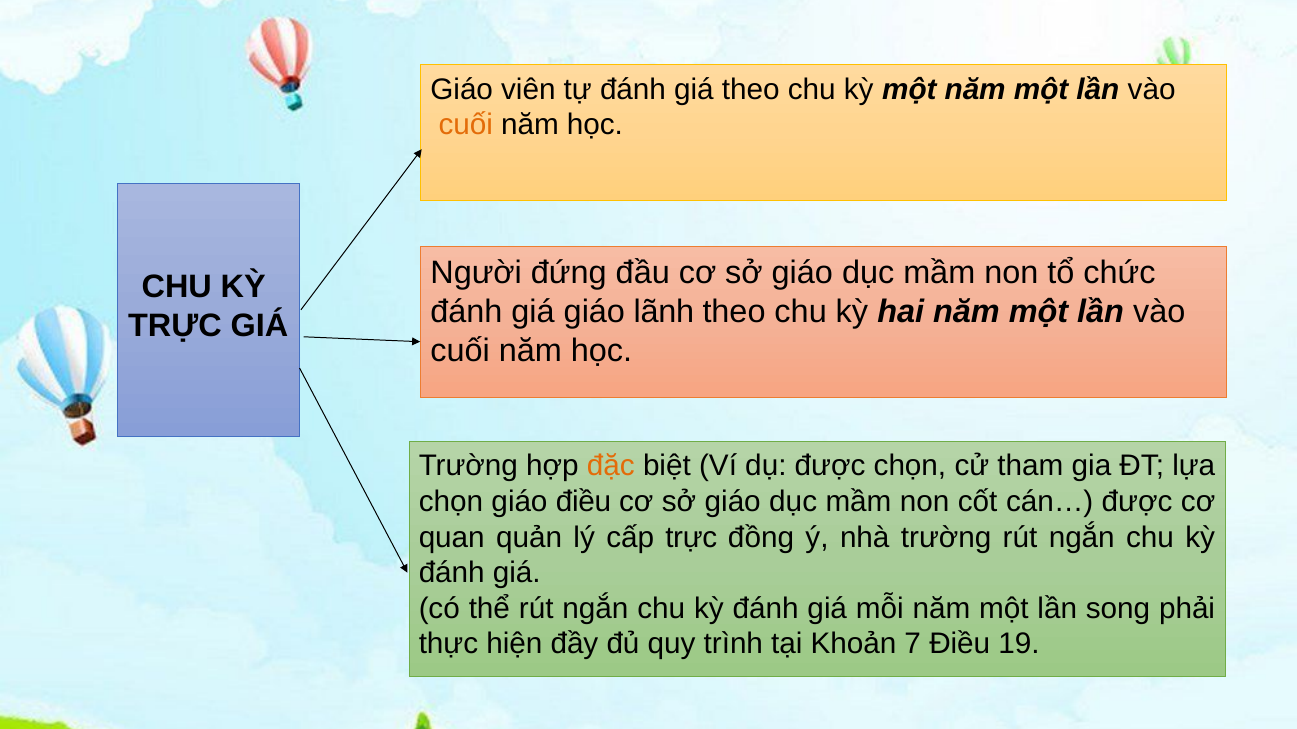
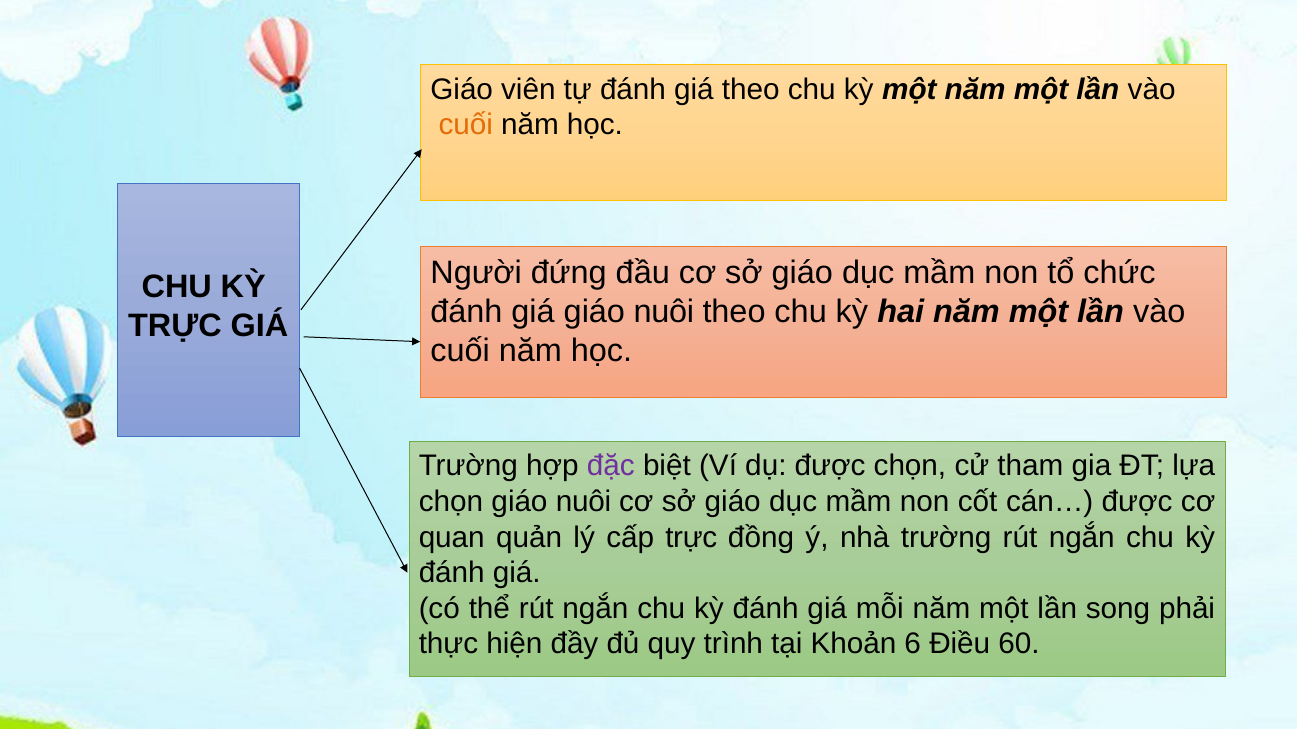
giá giáo lãnh: lãnh -> nuôi (664, 312)
đặc colour: orange -> purple (611, 466)
chọn giáo điều: điều -> nuôi (583, 502)
7: 7 -> 6 (913, 645)
19: 19 -> 60 (1019, 645)
